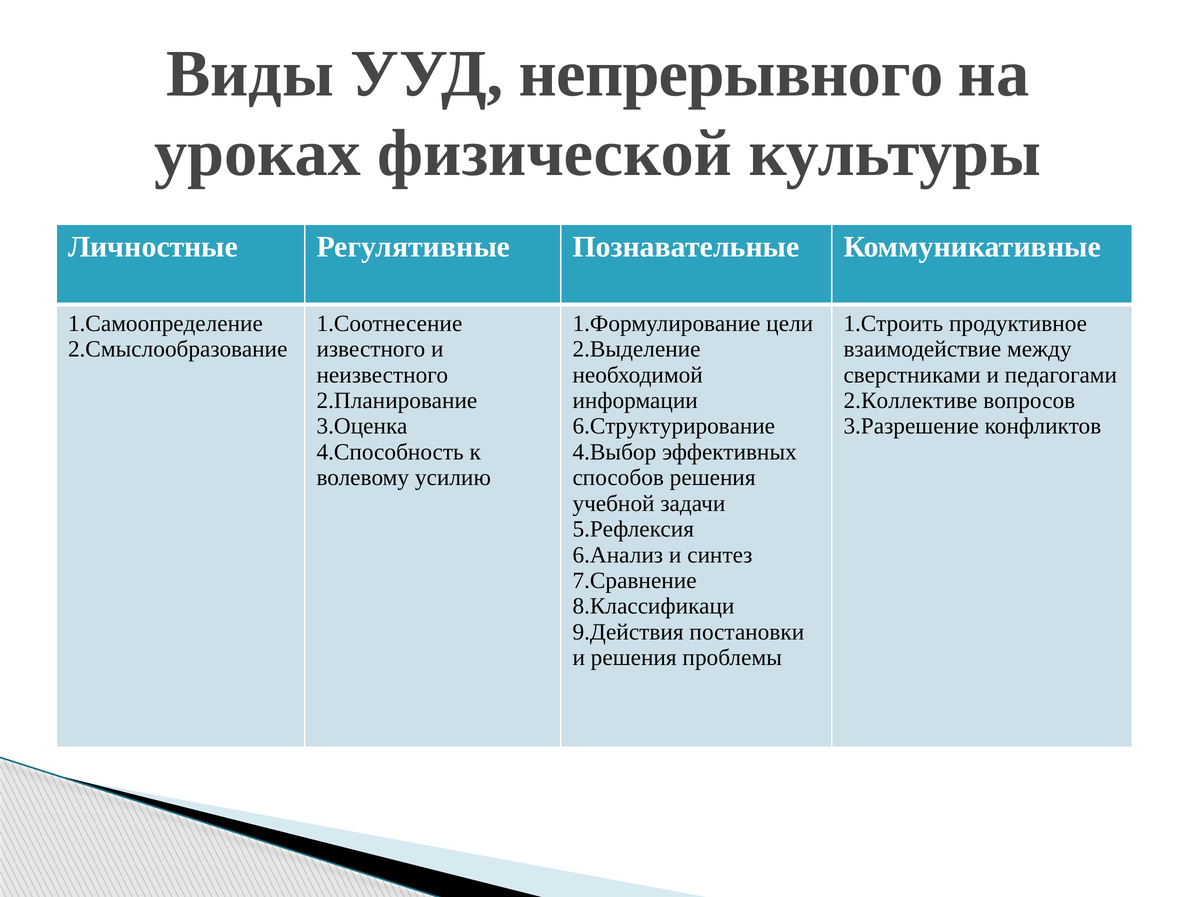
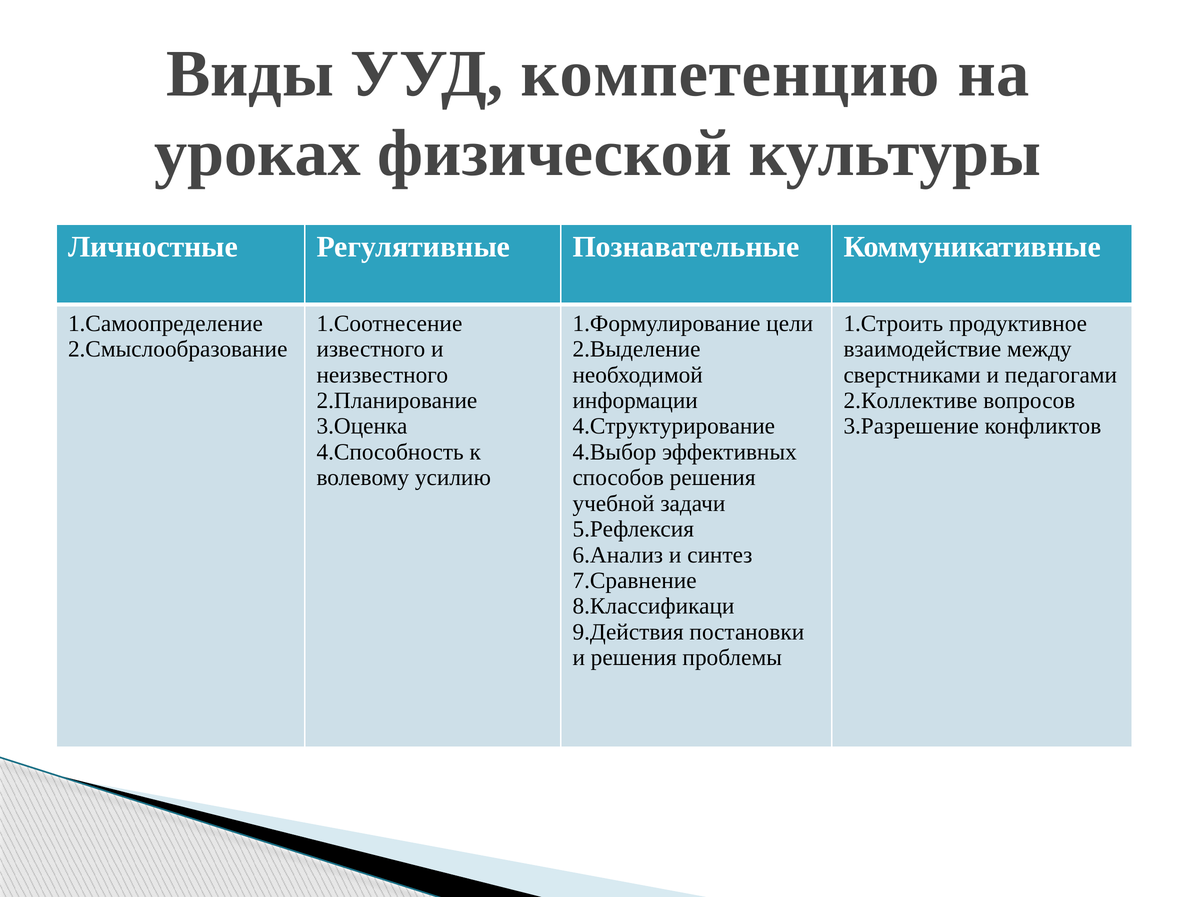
непрерывного: непрерывного -> компетенцию (730, 74)
6.Структурирование: 6.Структурирование -> 4.Структурирование (674, 426)
